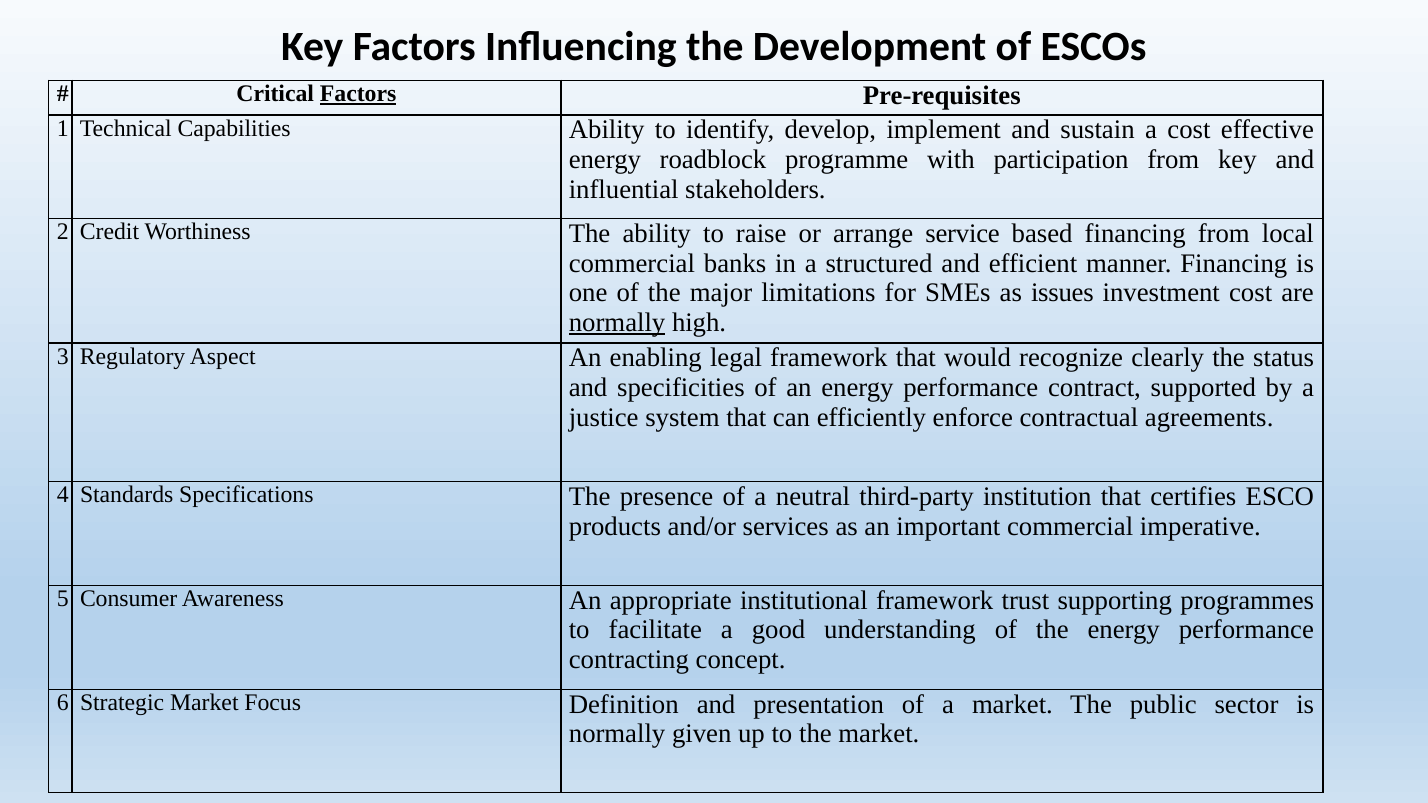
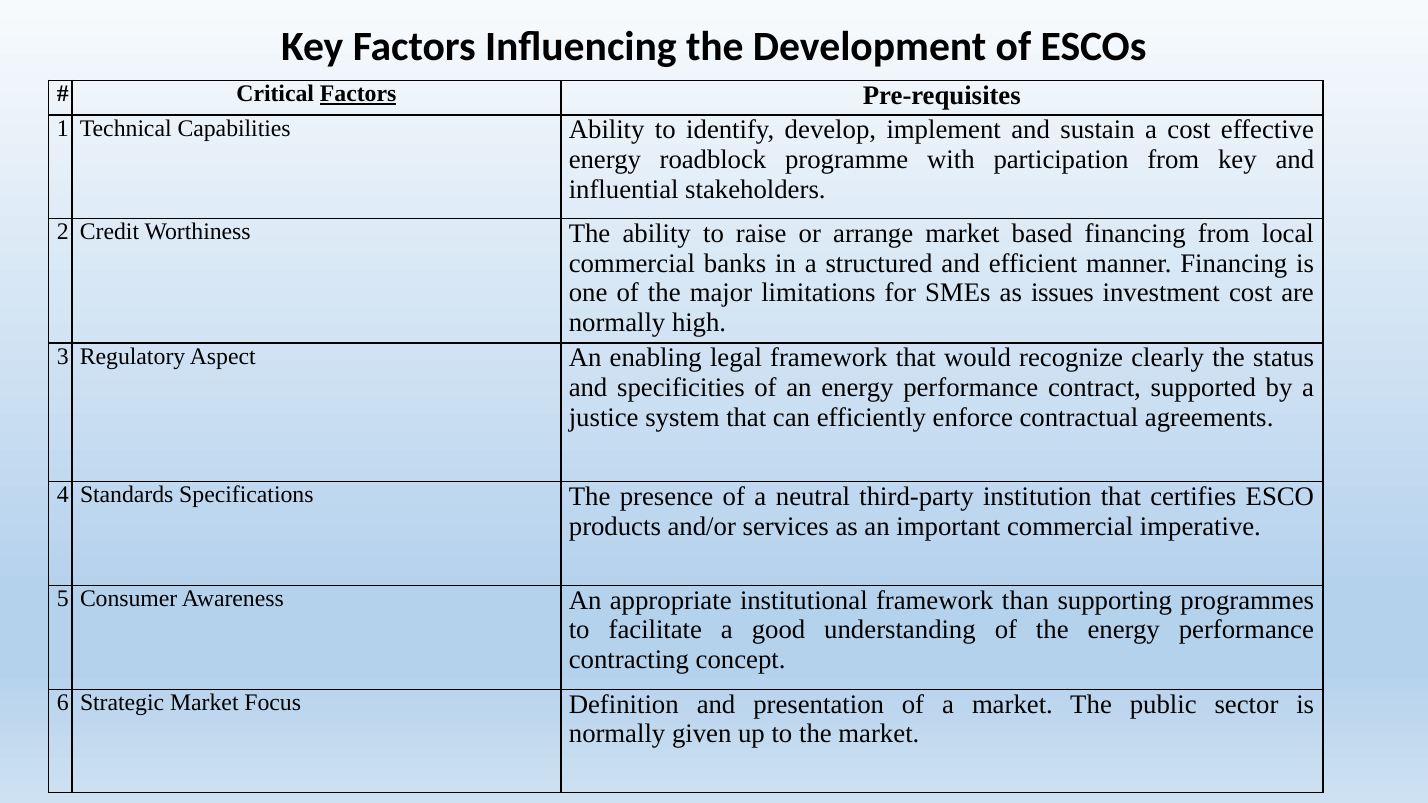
arrange service: service -> market (962, 234)
normally underline: present -> none (617, 323)
trust: trust -> than (1025, 601)
